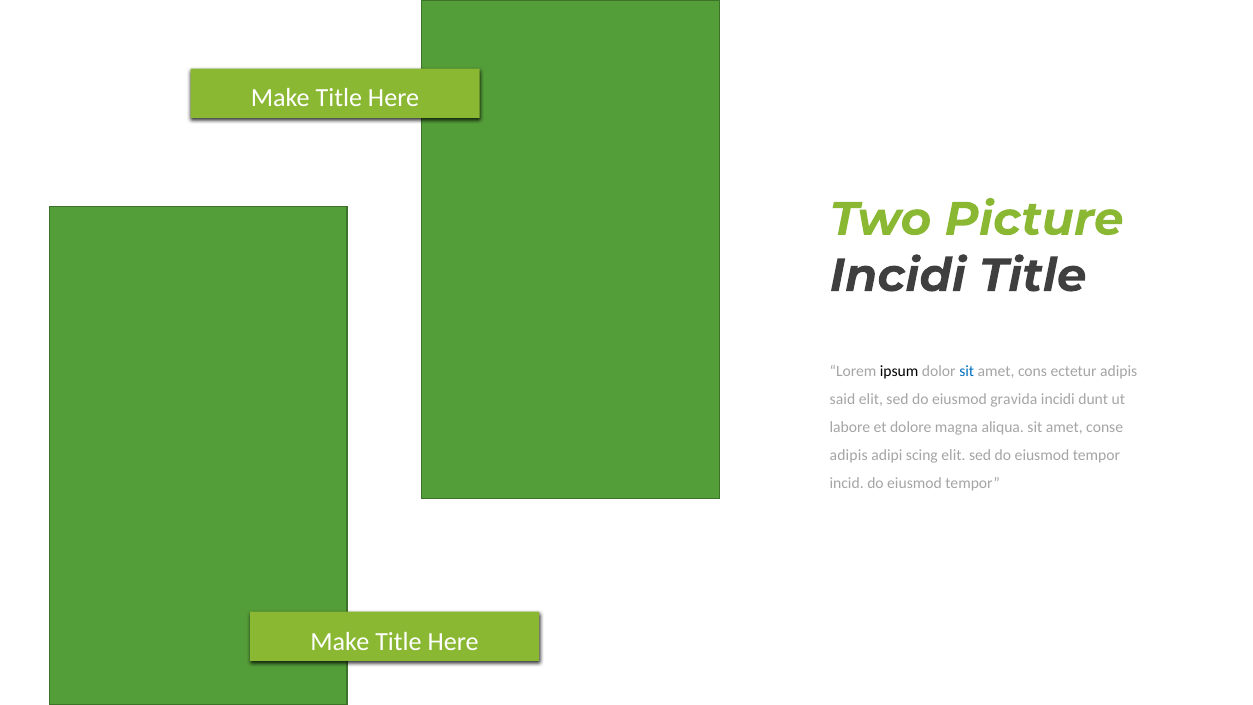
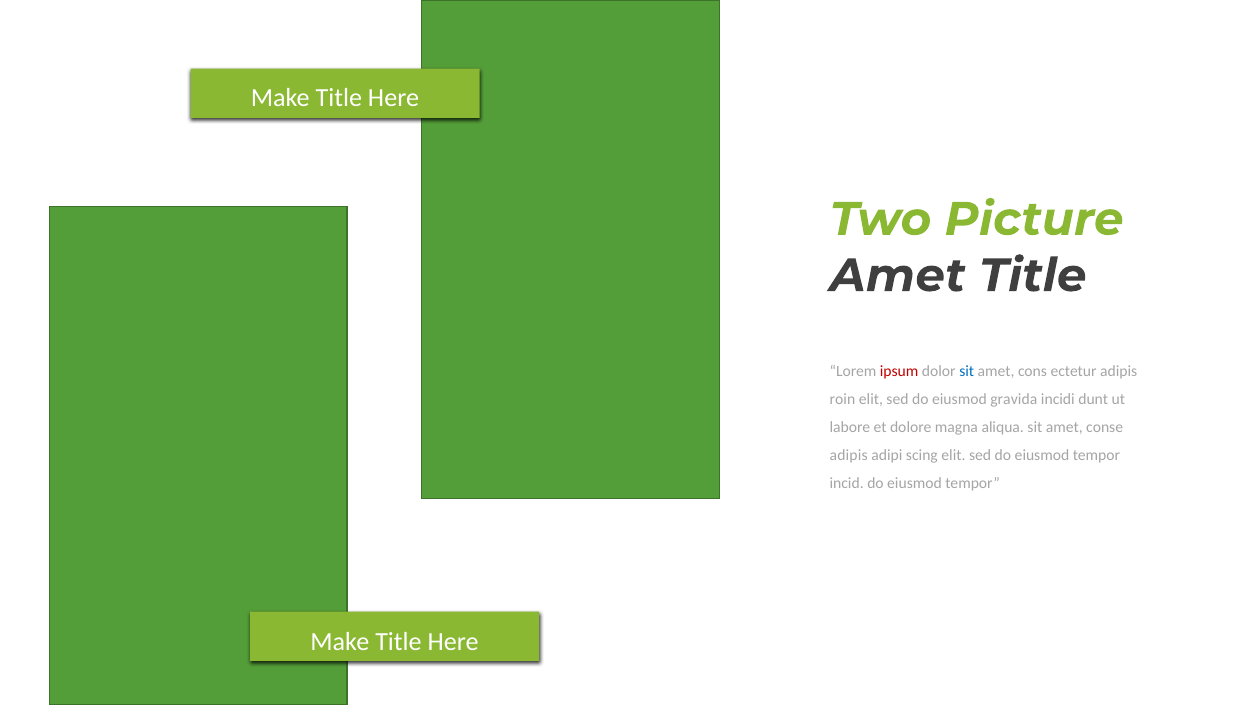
Incidi: Incidi -> Amet (898, 276)
ipsum colour: black -> red (899, 371)
said: said -> roin (842, 399)
